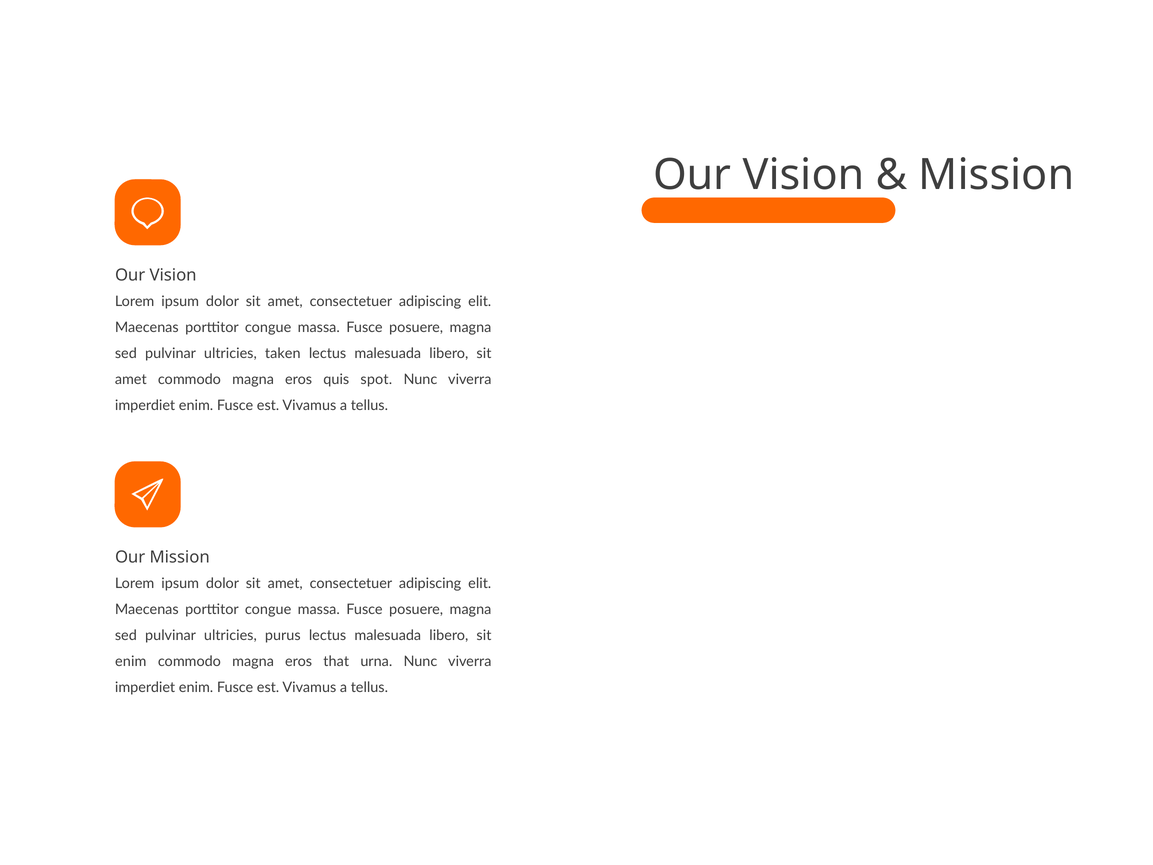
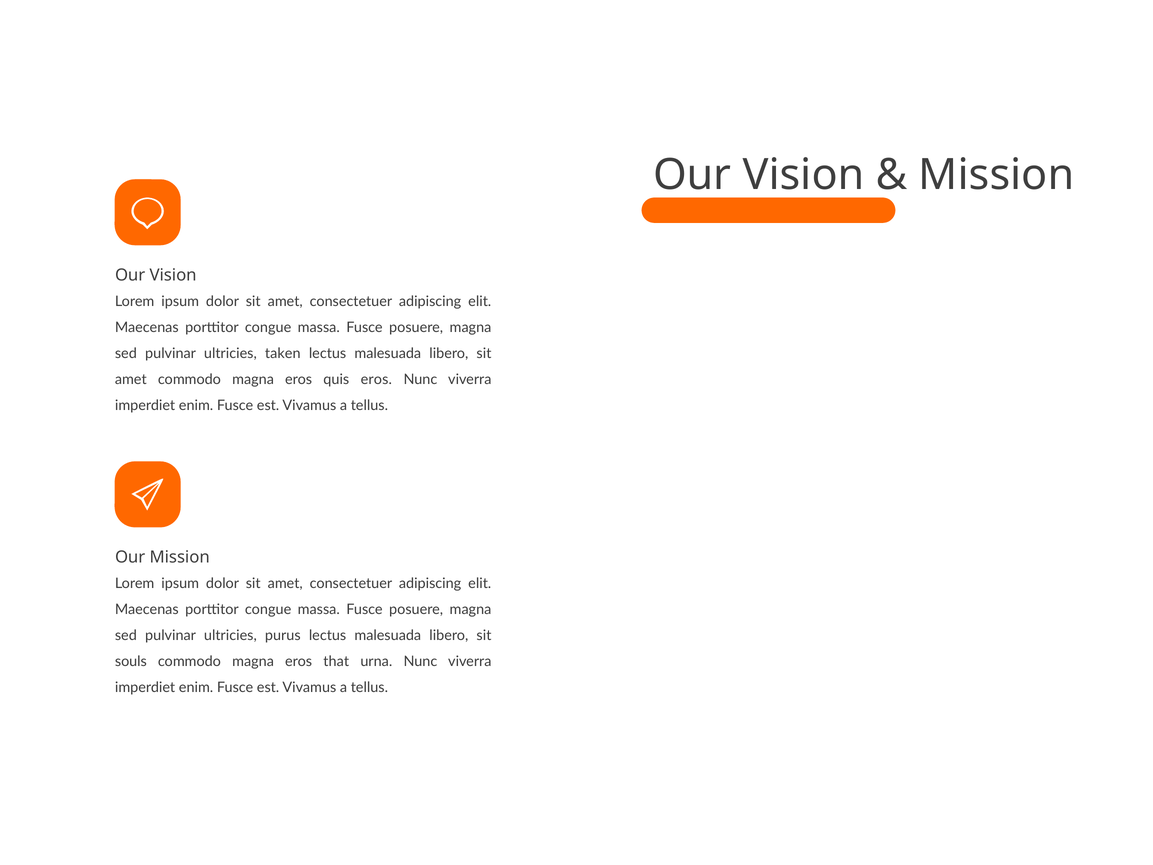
quis spot: spot -> eros (376, 379)
enim: enim -> souls (131, 661)
